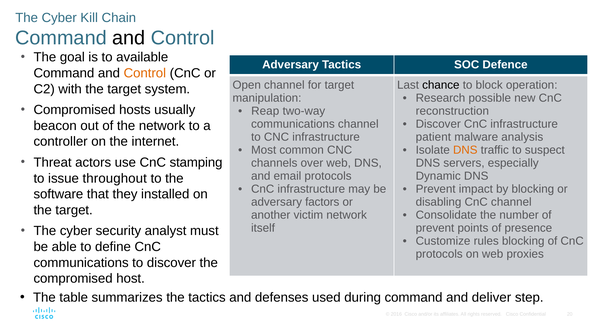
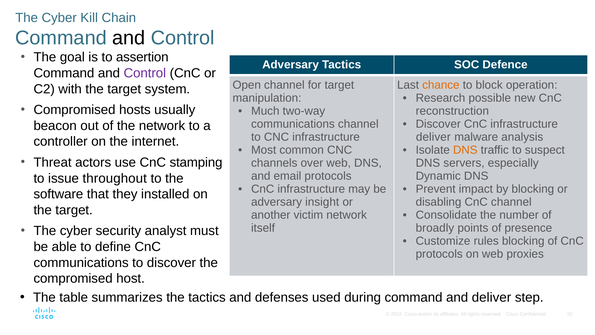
available: available -> assertion (142, 57)
Control colour: orange -> purple (145, 73)
chance colour: black -> orange (441, 85)
Reap: Reap -> Much (265, 111)
patient: patient -> deliver (433, 137)
factors: factors -> insight (322, 202)
prevent: prevent -> broadly (435, 228)
